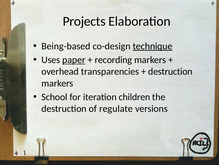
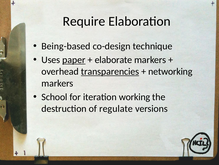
Projects: Projects -> Require (84, 21)
technique underline: present -> none (153, 46)
recording: recording -> elaborate (113, 60)
transparencies underline: none -> present (110, 71)
destruction: destruction -> networking (170, 71)
children: children -> working (134, 97)
